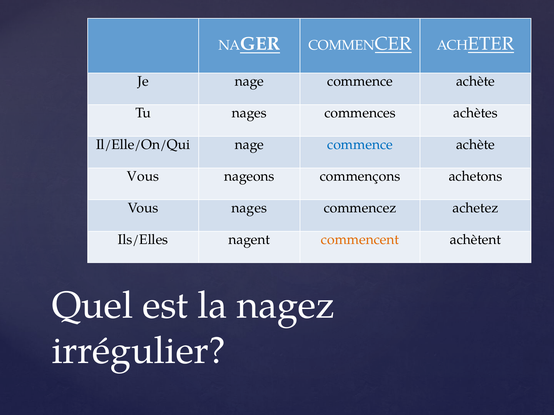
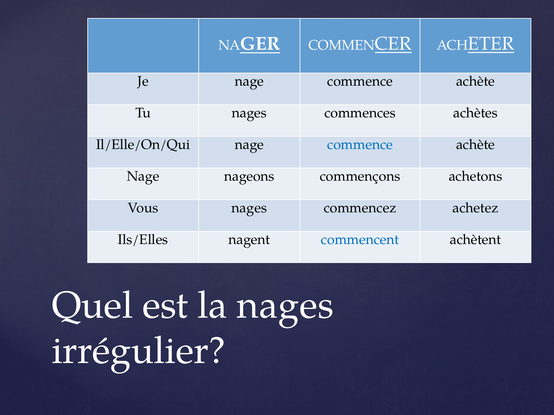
Vous: Vous -> Nage (143, 176)
commencent colour: orange -> blue (360, 240)
la nagez: nagez -> nages (285, 306)
